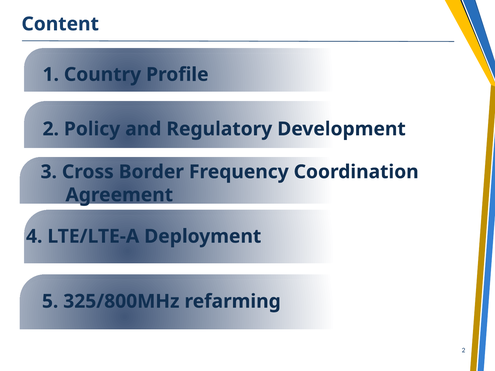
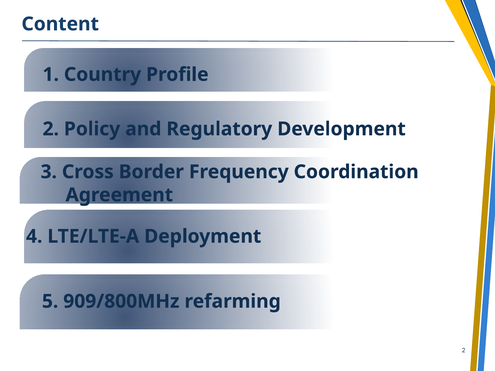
325/800MHz: 325/800MHz -> 909/800MHz (121, 302)
